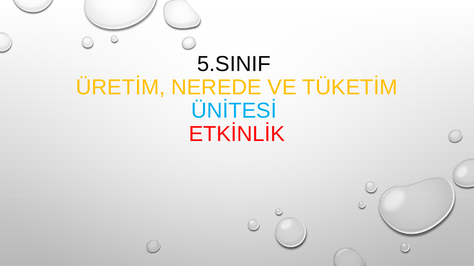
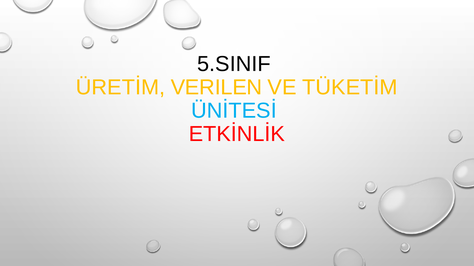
NEREDE: NEREDE -> VERILEN (217, 88)
